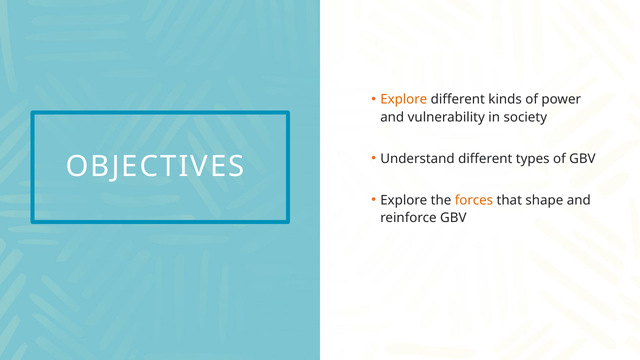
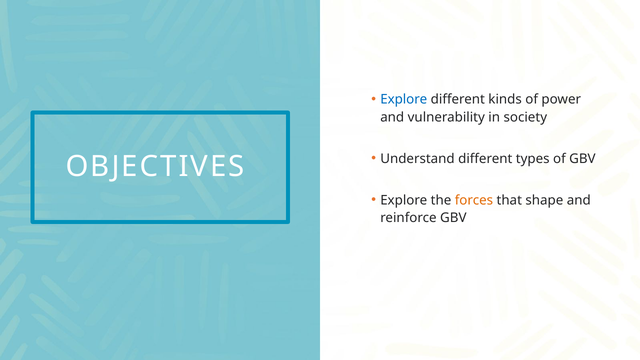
Explore colour: orange -> blue (404, 100)
